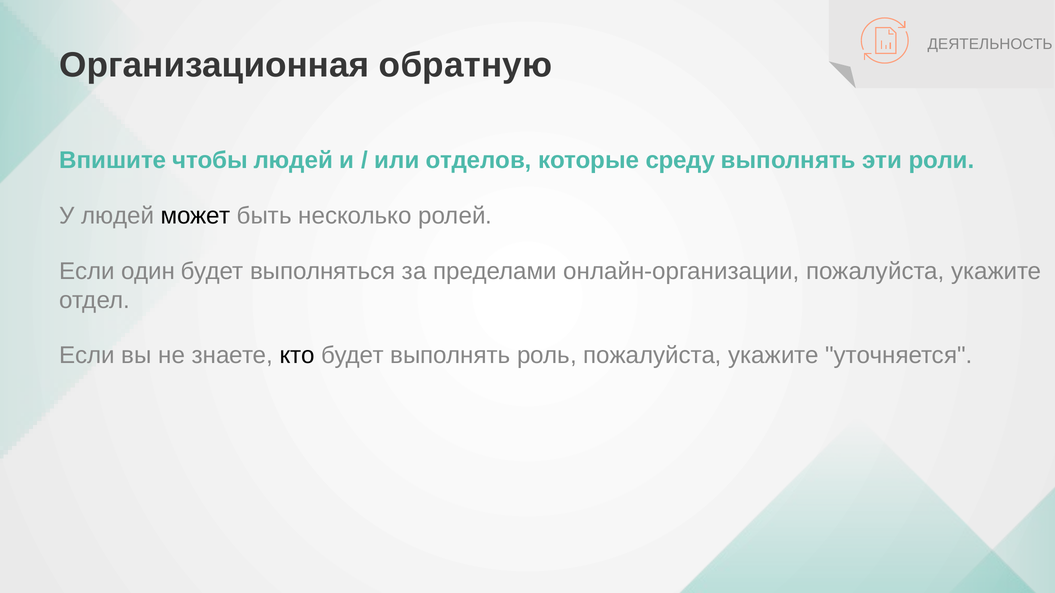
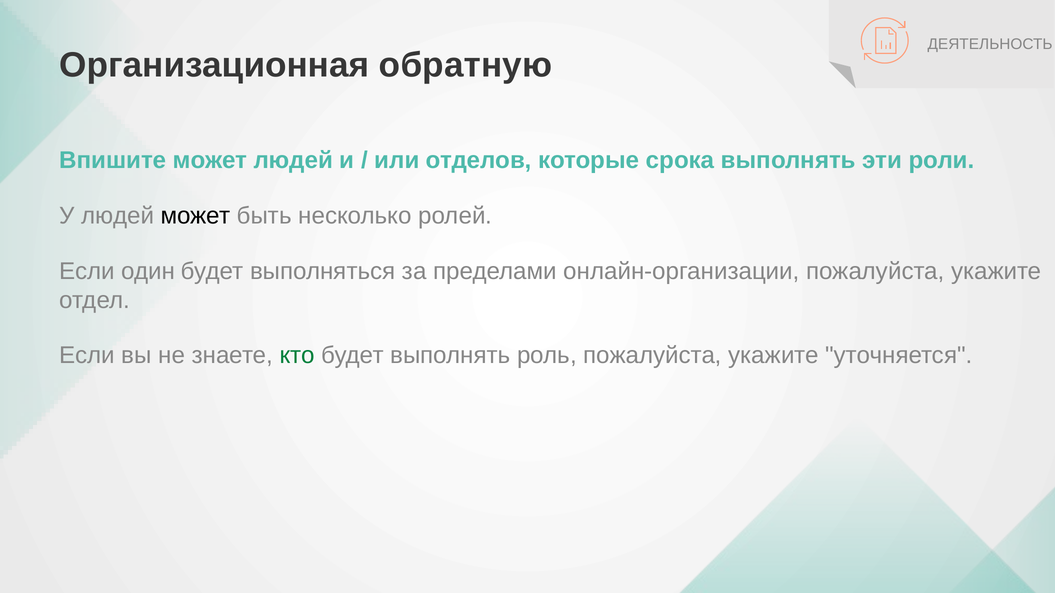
Впишите чтобы: чтобы -> может (210, 161)
среду: среду -> срока (680, 161)
кто colour: black -> green (297, 356)
